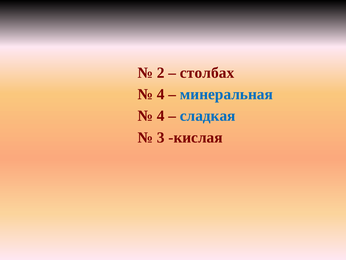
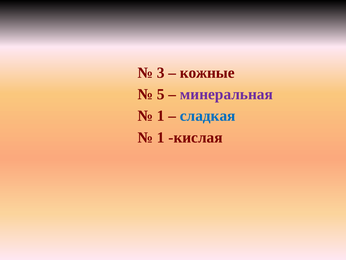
2: 2 -> 3 (161, 73)
столбах: столбах -> кожные (207, 73)
4: 4 -> 5 (161, 94)
минеральная colour: blue -> purple (226, 94)
4: 4 -> 1 (161, 116)
3: 3 -> 1 (161, 137)
